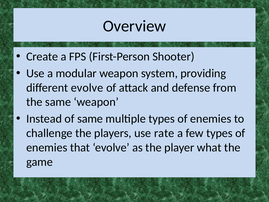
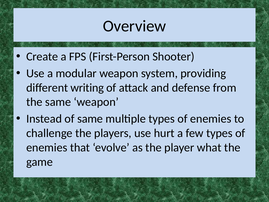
different evolve: evolve -> writing (87, 88)
rate: rate -> hurt (164, 133)
